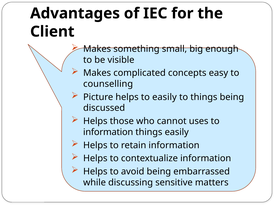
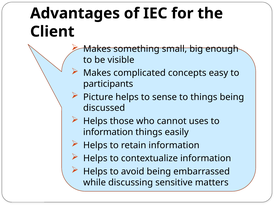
counselling: counselling -> participants (108, 84)
to easily: easily -> sense (165, 97)
